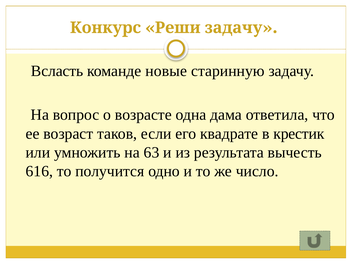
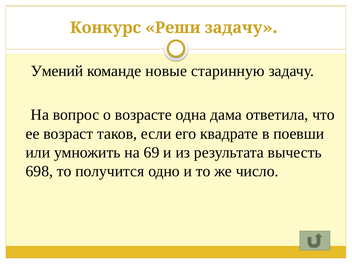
Всласть: Всласть -> Умений (57, 71)
крестик: крестик -> поевши (299, 134)
63: 63 -> 69 (152, 152)
616: 616 -> 698 (39, 171)
